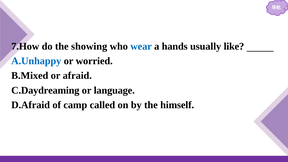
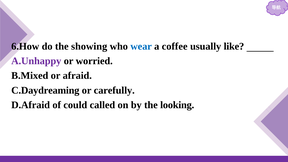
7.How: 7.How -> 6.How (25, 46)
hands: hands -> coffee (175, 46)
A.Unhappy colour: blue -> purple (36, 61)
language: language -> carefully (114, 90)
camp: camp -> could (75, 105)
himself: himself -> looking (177, 105)
